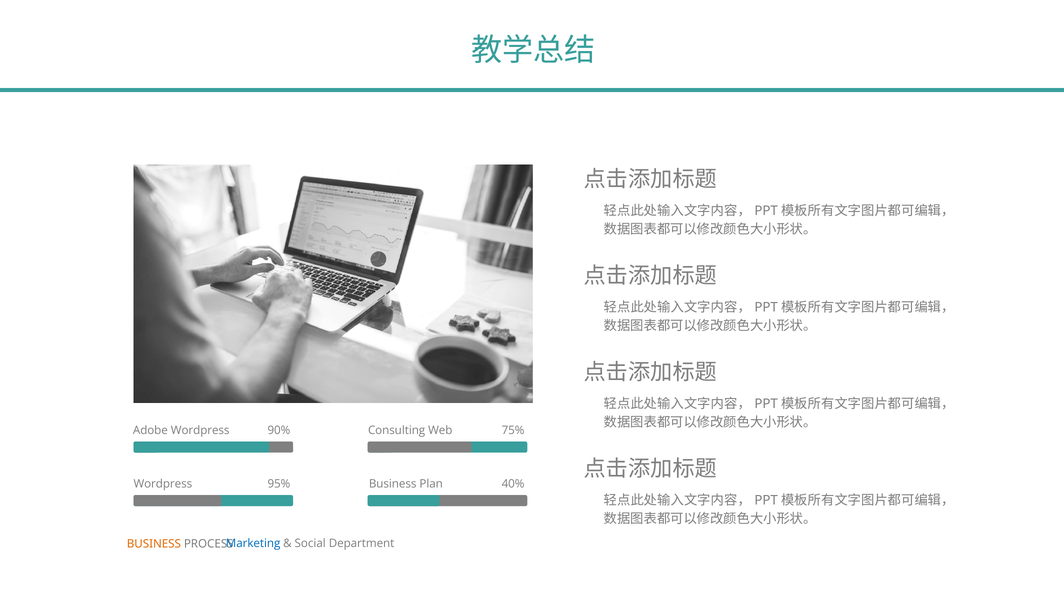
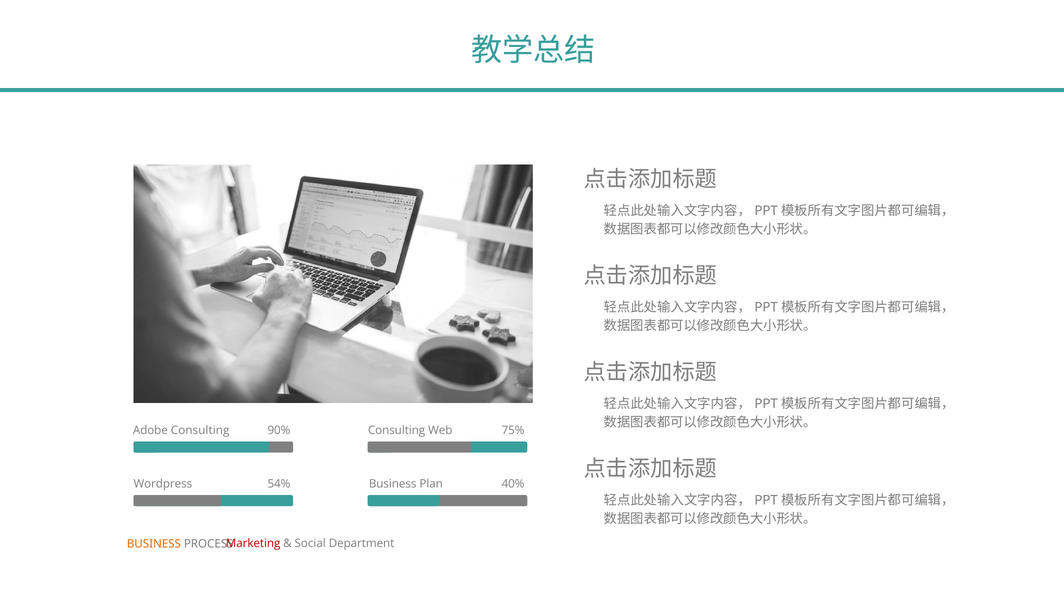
Adobe Wordpress: Wordpress -> Consulting (200, 430)
95%: 95% -> 54% (279, 484)
Marketing colour: blue -> red (253, 543)
